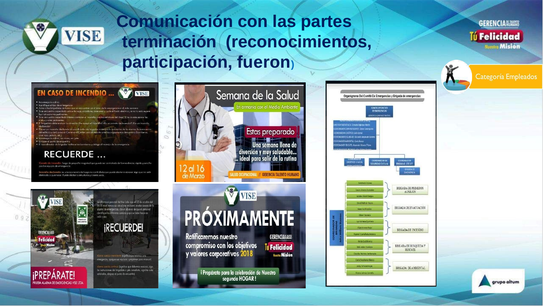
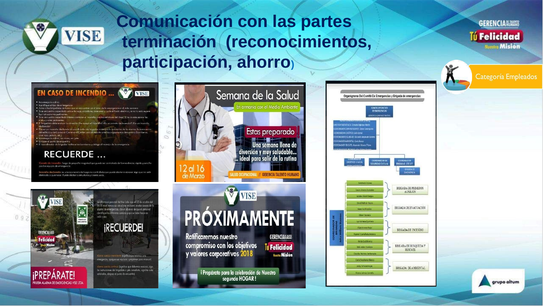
fueron: fueron -> ahorro (264, 62)
